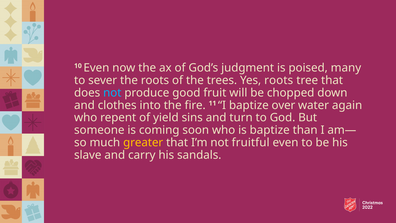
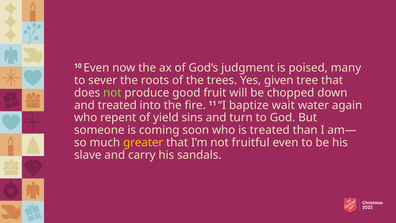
Yes roots: roots -> given (279, 80)
not colour: light blue -> light green (112, 93)
and clothes: clothes -> treated (117, 105)
over: over -> wait (283, 105)
is baptize: baptize -> treated (270, 130)
